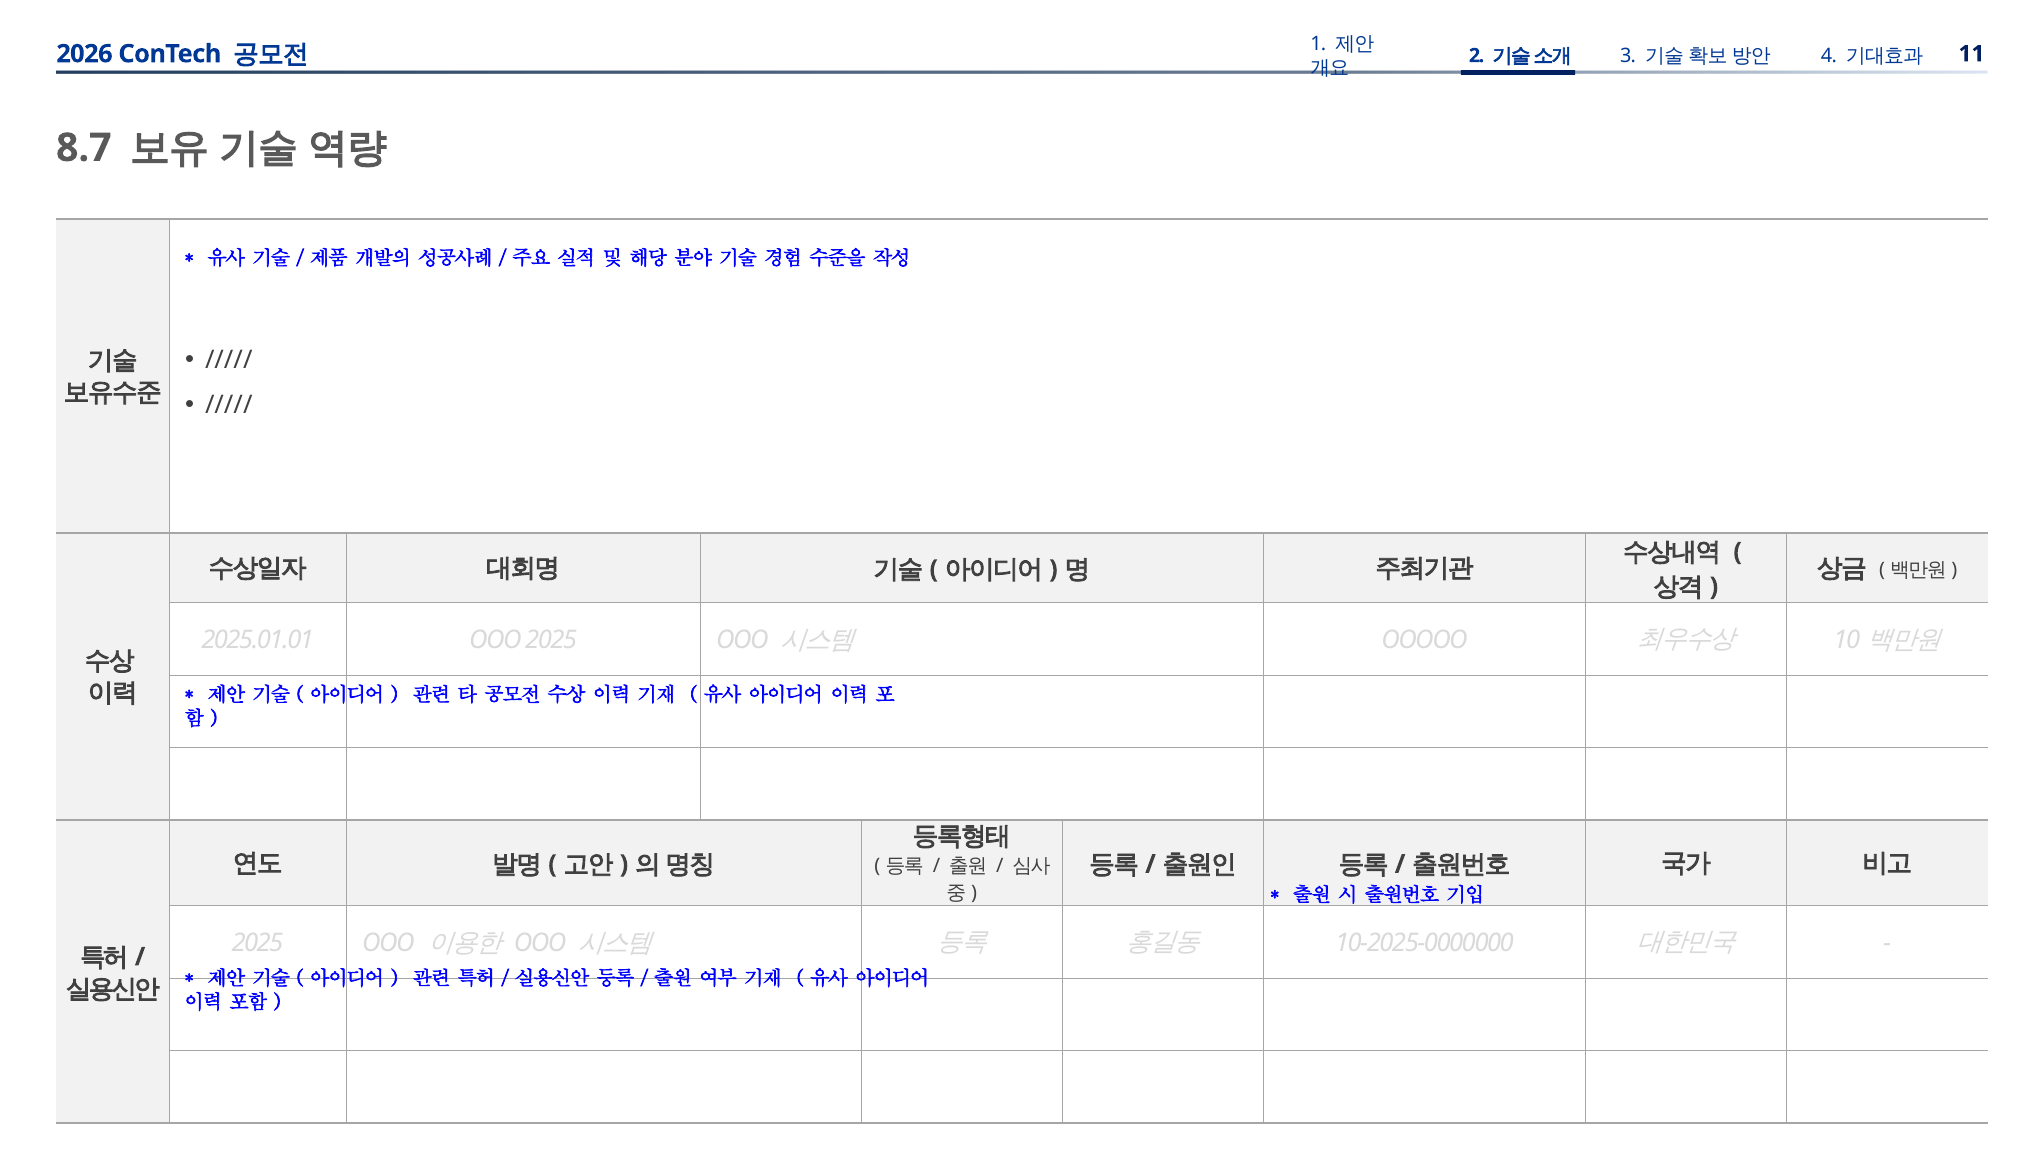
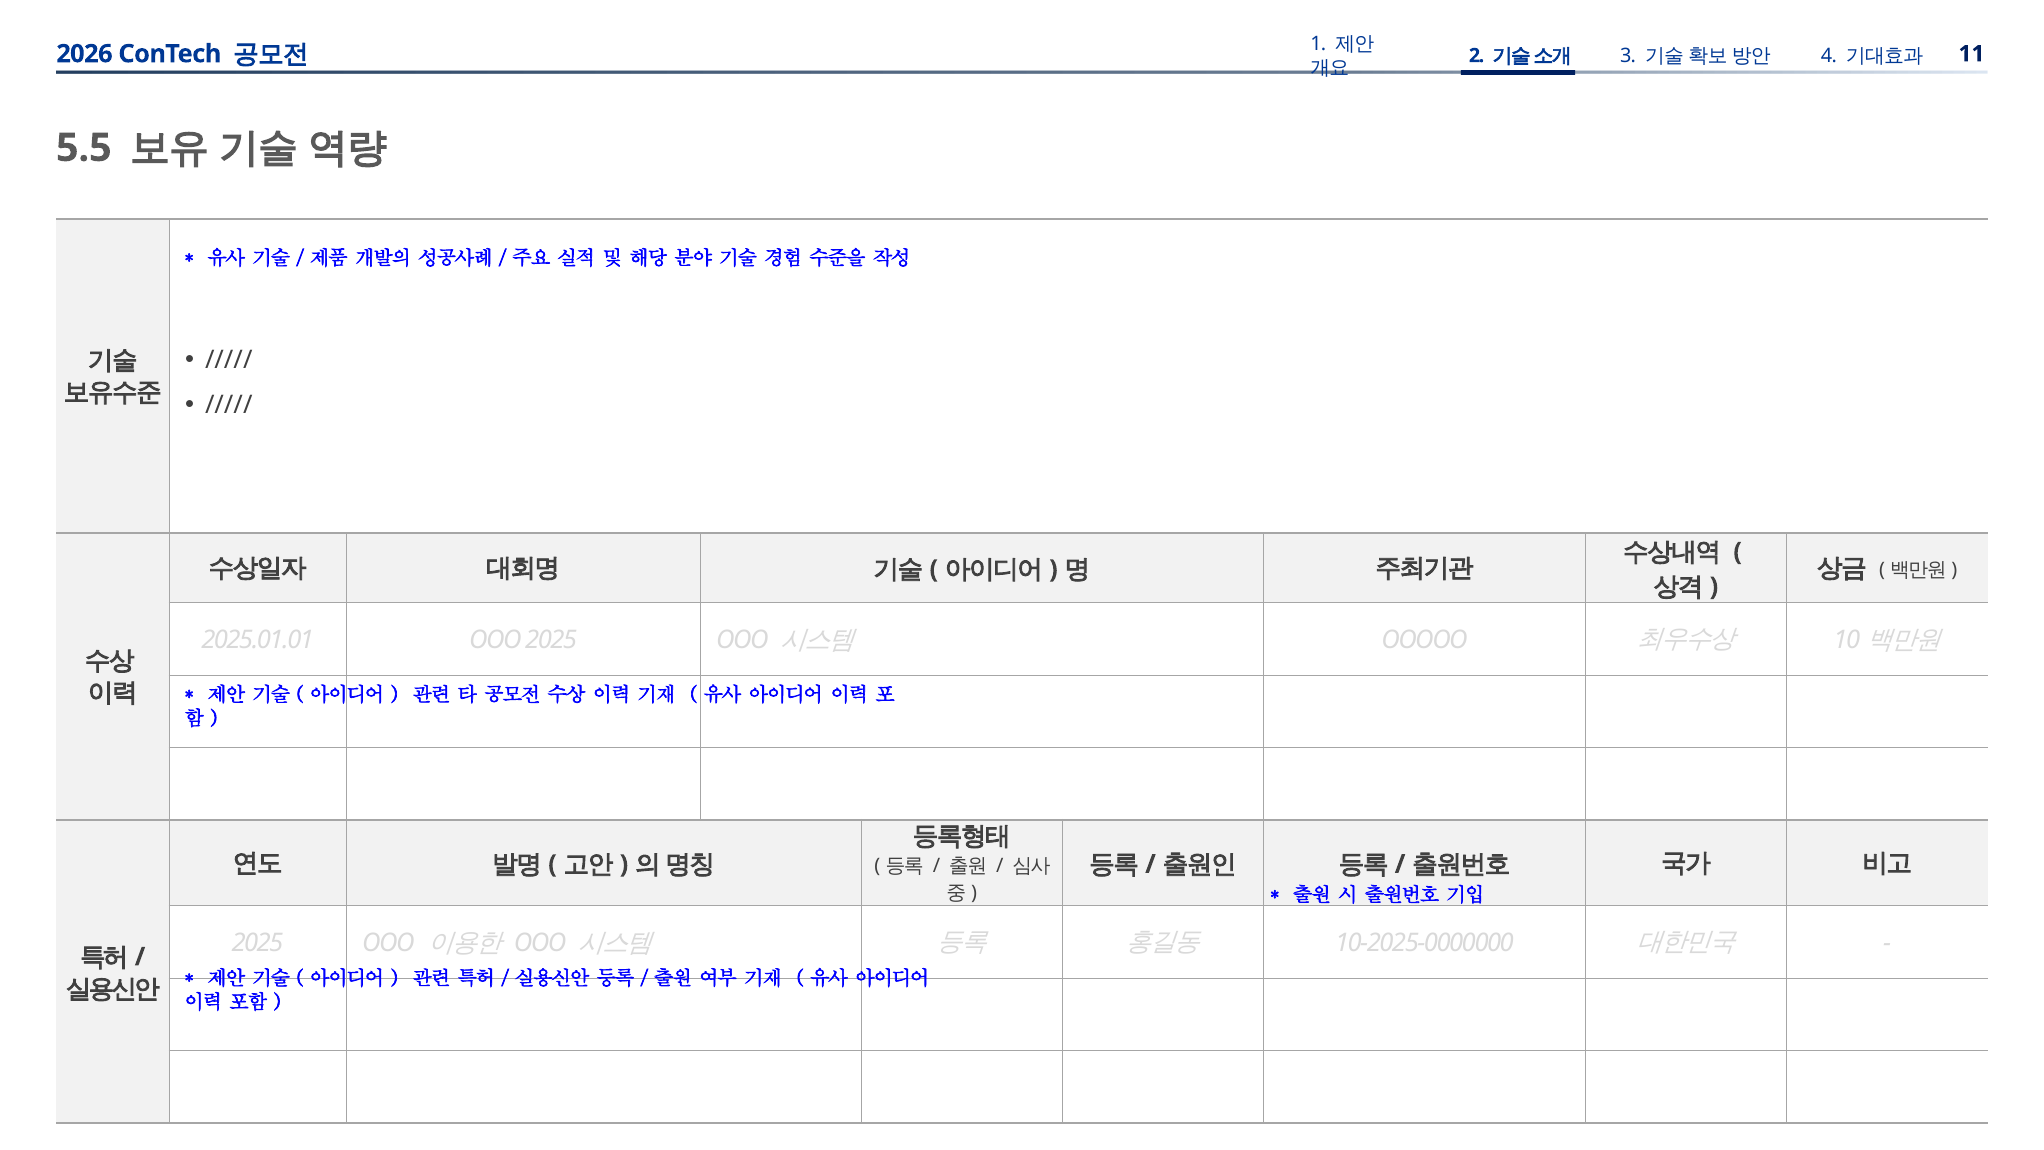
8.7: 8.7 -> 5.5 (84, 148)
